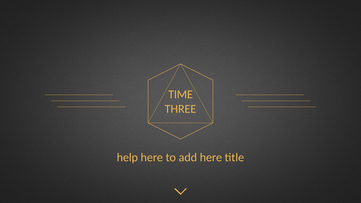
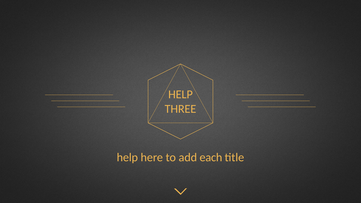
TIME: TIME -> HELP (181, 95)
add here: here -> each (211, 157)
